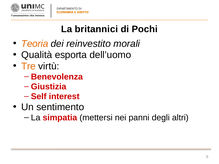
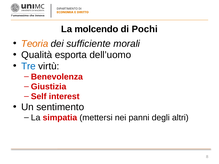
britannici: britannici -> molcendo (96, 29)
reinvestito: reinvestito -> sufficiente (89, 44)
Tre colour: orange -> blue (28, 66)
